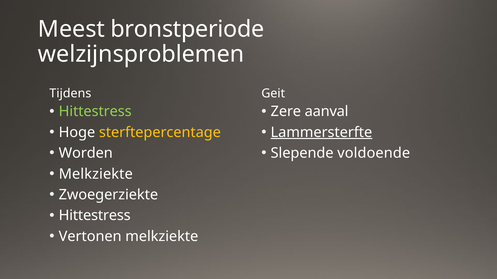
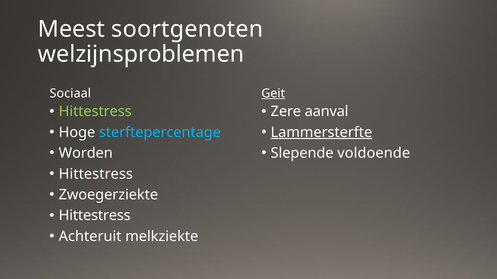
bronstperiode: bronstperiode -> soortgenoten (187, 29)
Tijdens: Tijdens -> Sociaal (70, 93)
Geit underline: none -> present (273, 93)
sterftepercentage colour: yellow -> light blue (160, 133)
Melkziekte: Melkziekte -> Hittestress (96, 174)
Vertonen: Vertonen -> Achteruit (90, 237)
